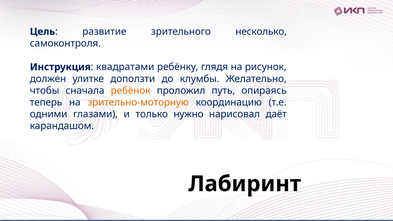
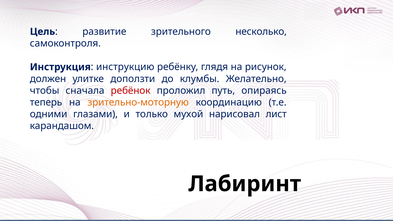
квадратами: квадратами -> инструкцию (125, 67)
ребёнок colour: orange -> red (131, 91)
нужно: нужно -> мухой (188, 114)
даёт: даёт -> лист (276, 114)
